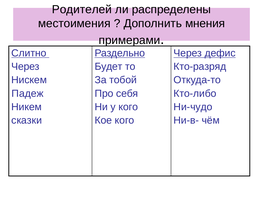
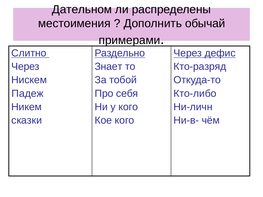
Родителей: Родителей -> Дательном (82, 9)
мнения: мнения -> обычай (205, 23)
Будет: Будет -> Знает (108, 67)
Ни-чудо: Ни-чудо -> Ни-личн (193, 107)
